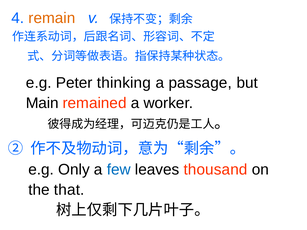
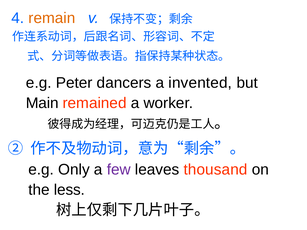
thinking: thinking -> dancers (124, 83)
passage: passage -> invented (200, 83)
few colour: blue -> purple (119, 170)
that: that -> less (69, 190)
